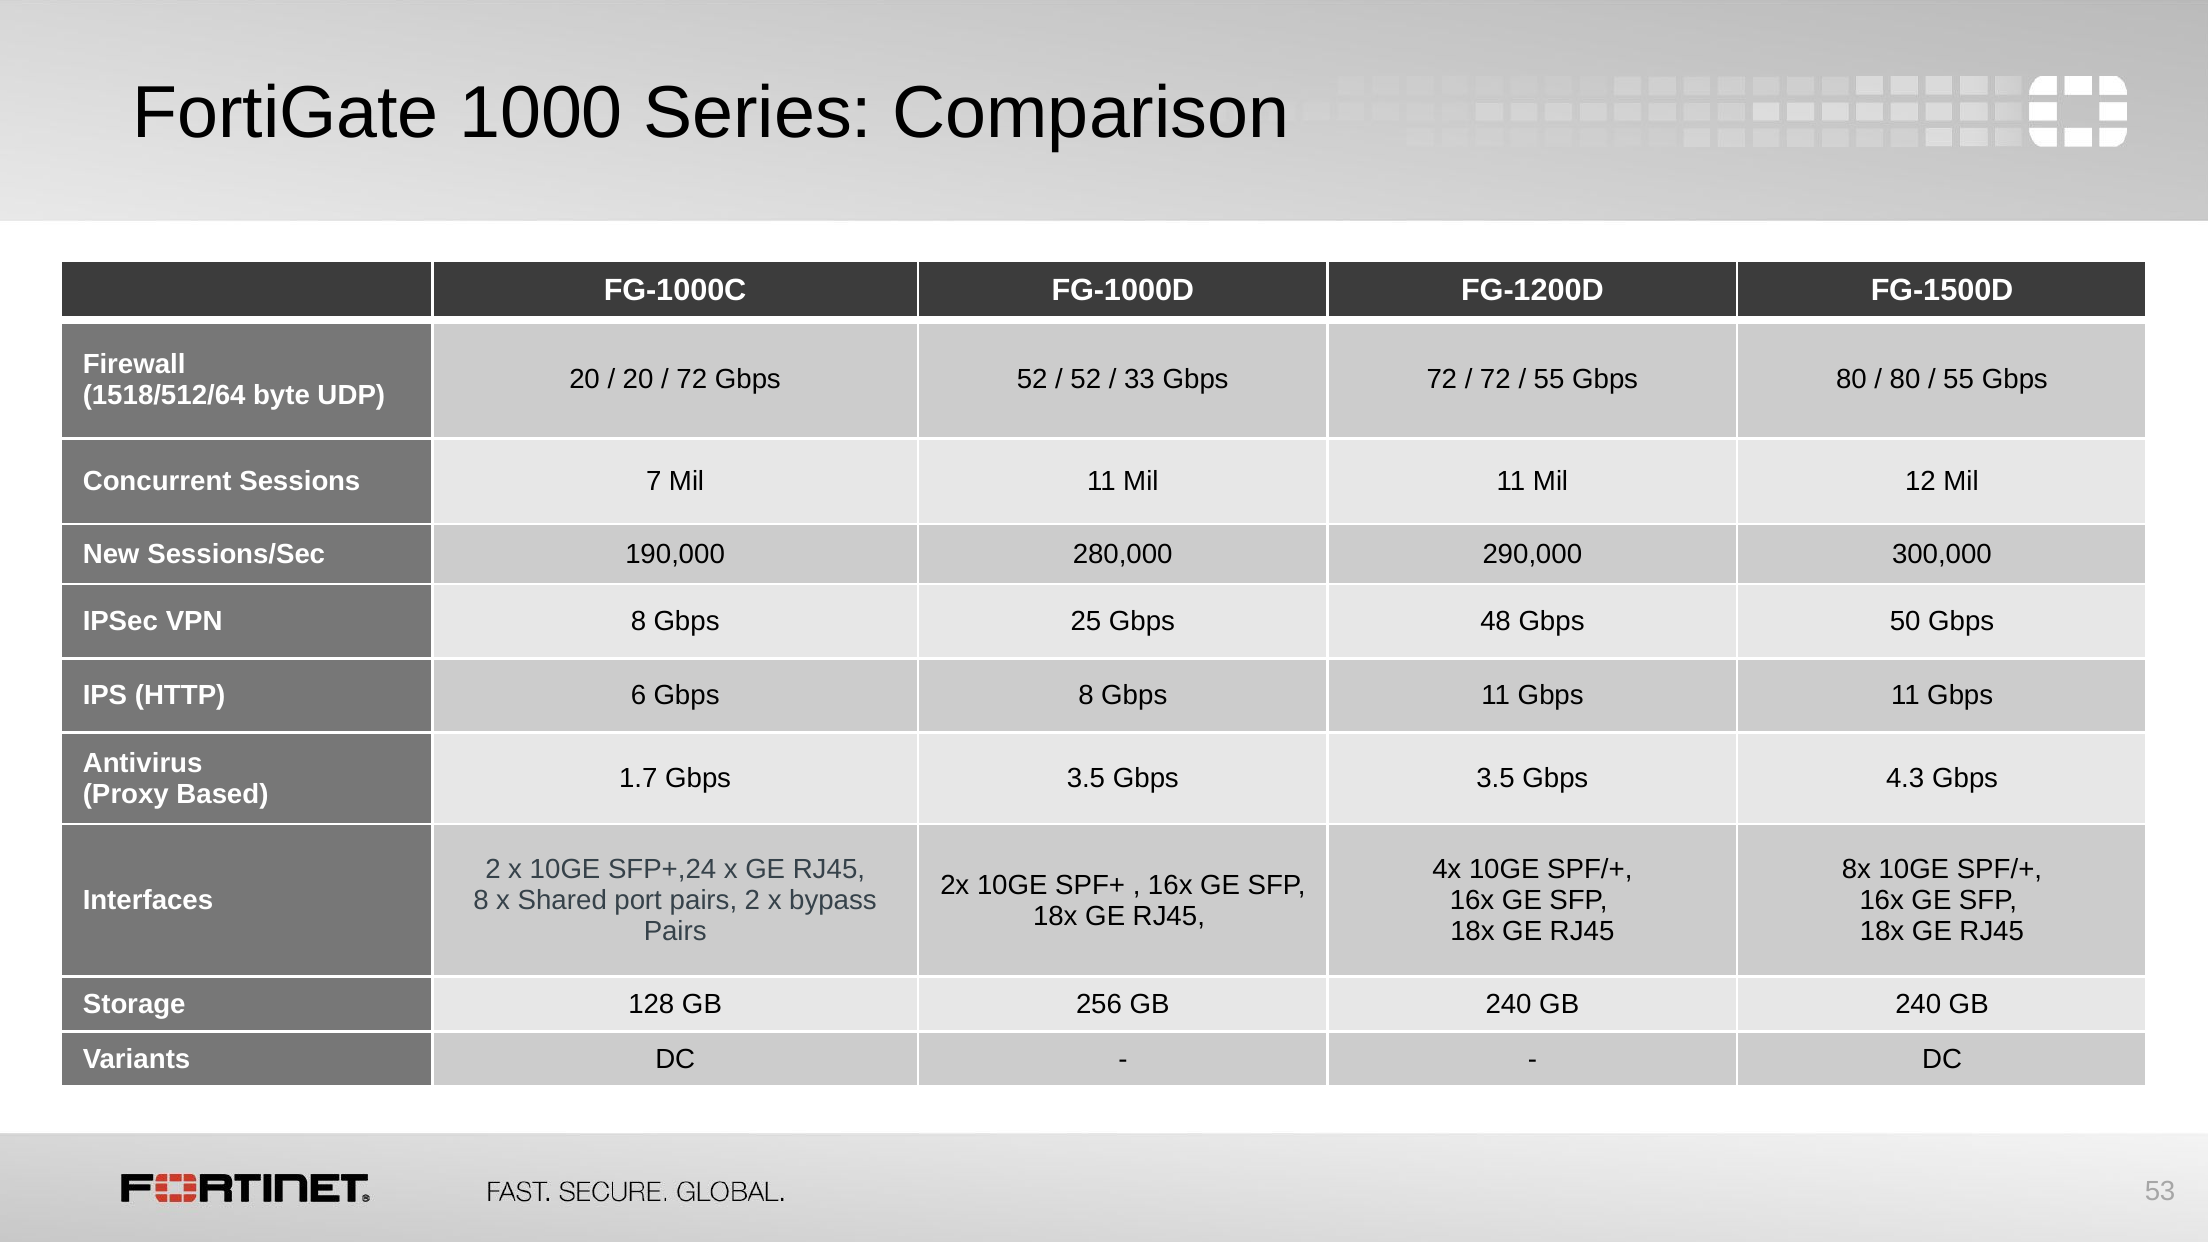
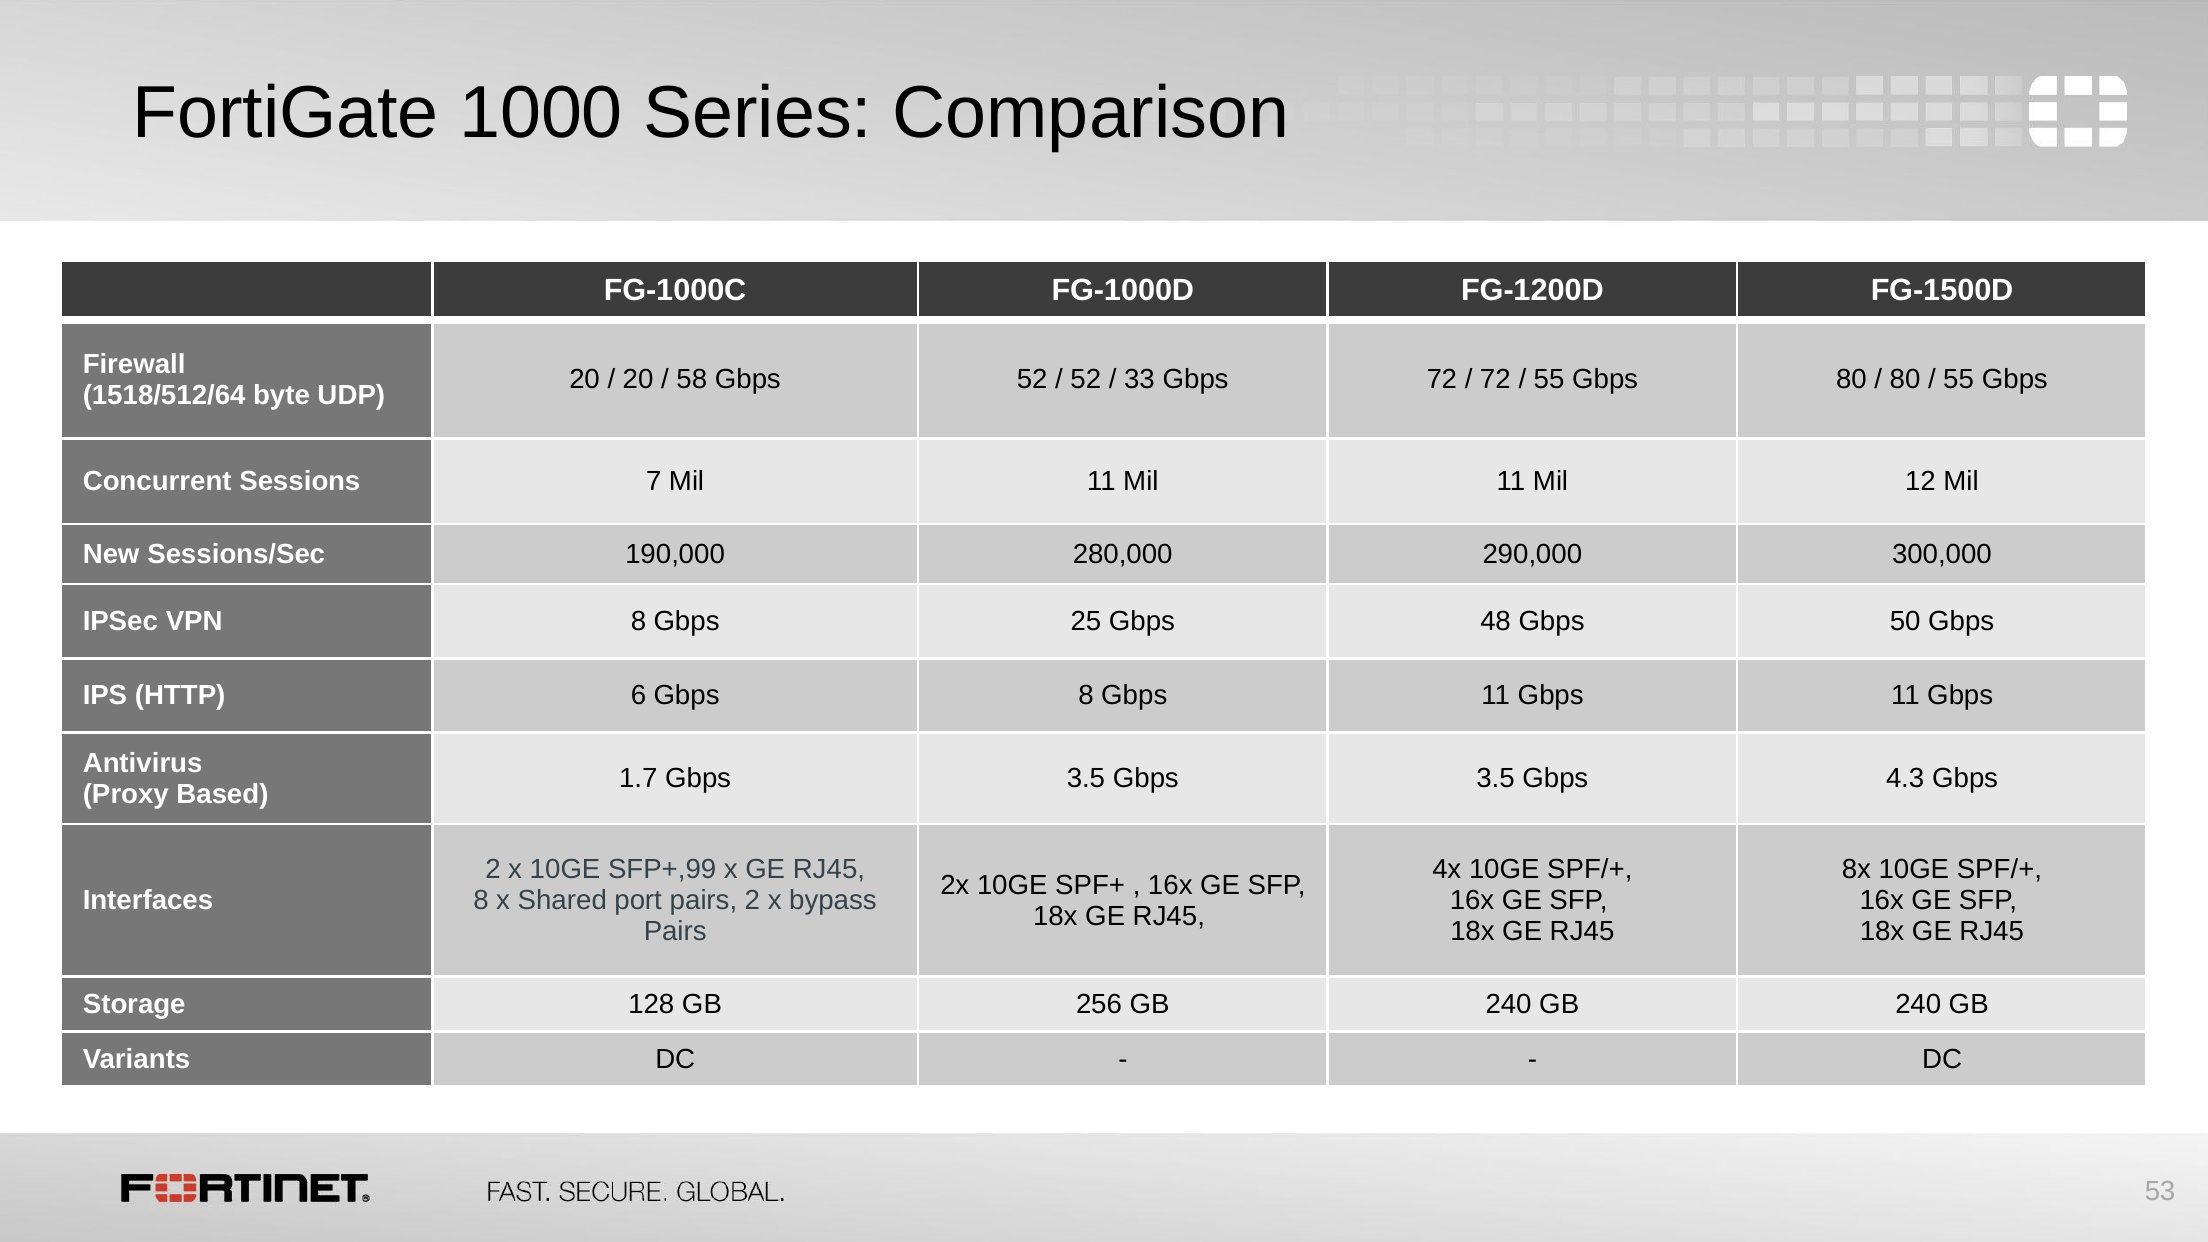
72: 72 -> 58 (692, 380)
SFP+,24: SFP+,24 -> SFP+,99 (662, 870)
